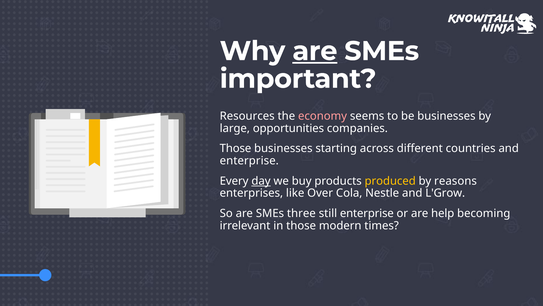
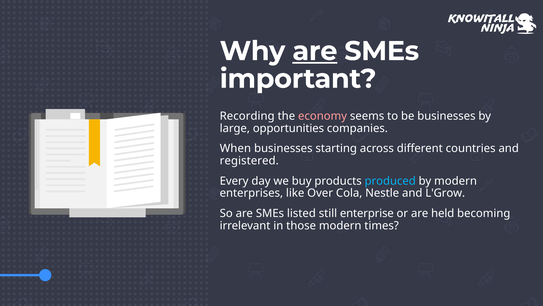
Resources: Resources -> Recording (247, 116)
Those: Those -> When (235, 148)
enterprise: enterprise -> registered (249, 160)
day underline: present -> none (261, 181)
produced colour: yellow -> light blue (390, 181)
by reasons: reasons -> modern (456, 181)
three: three -> listed (301, 213)
help: help -> held (443, 213)
